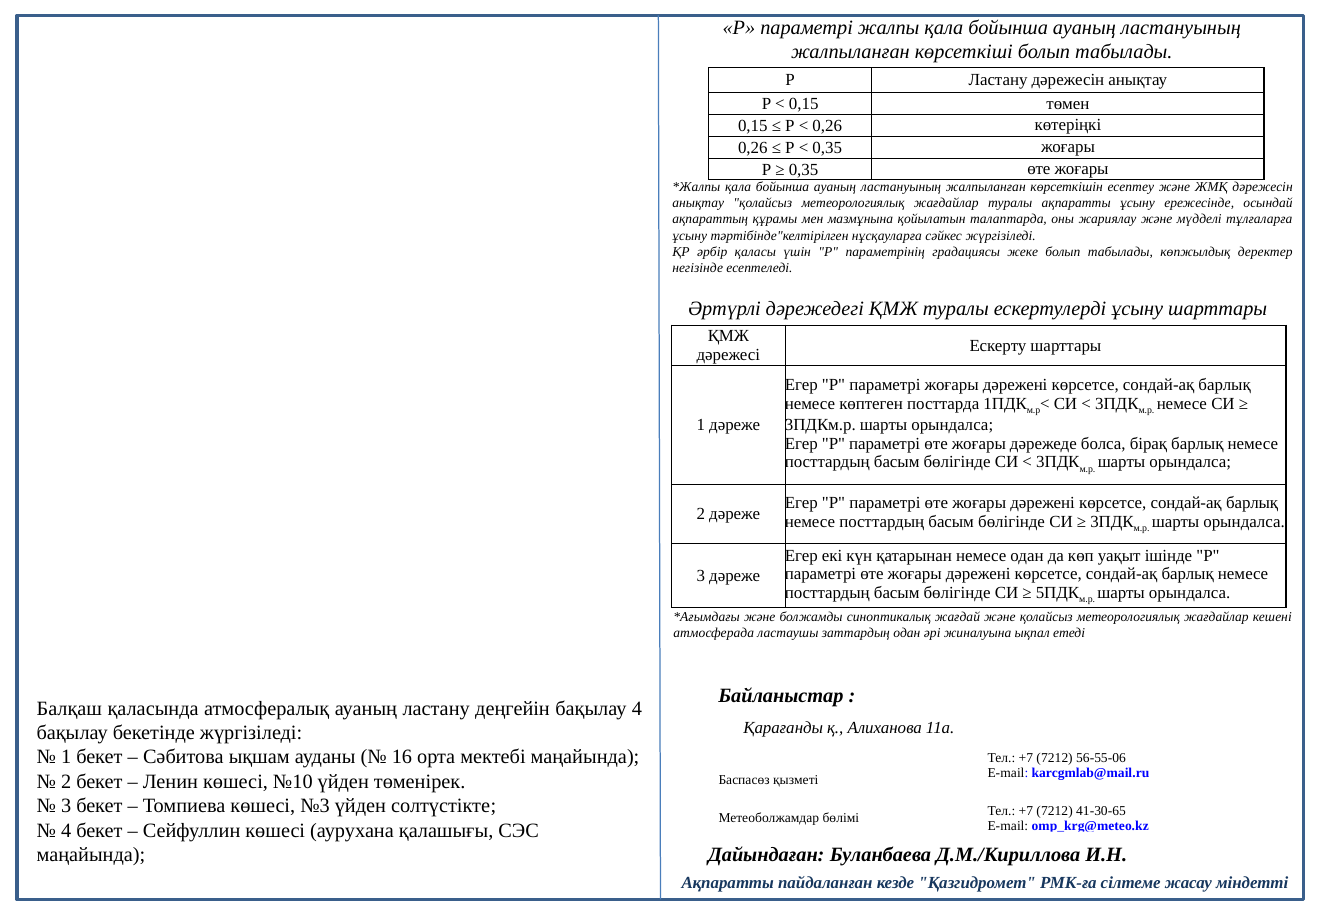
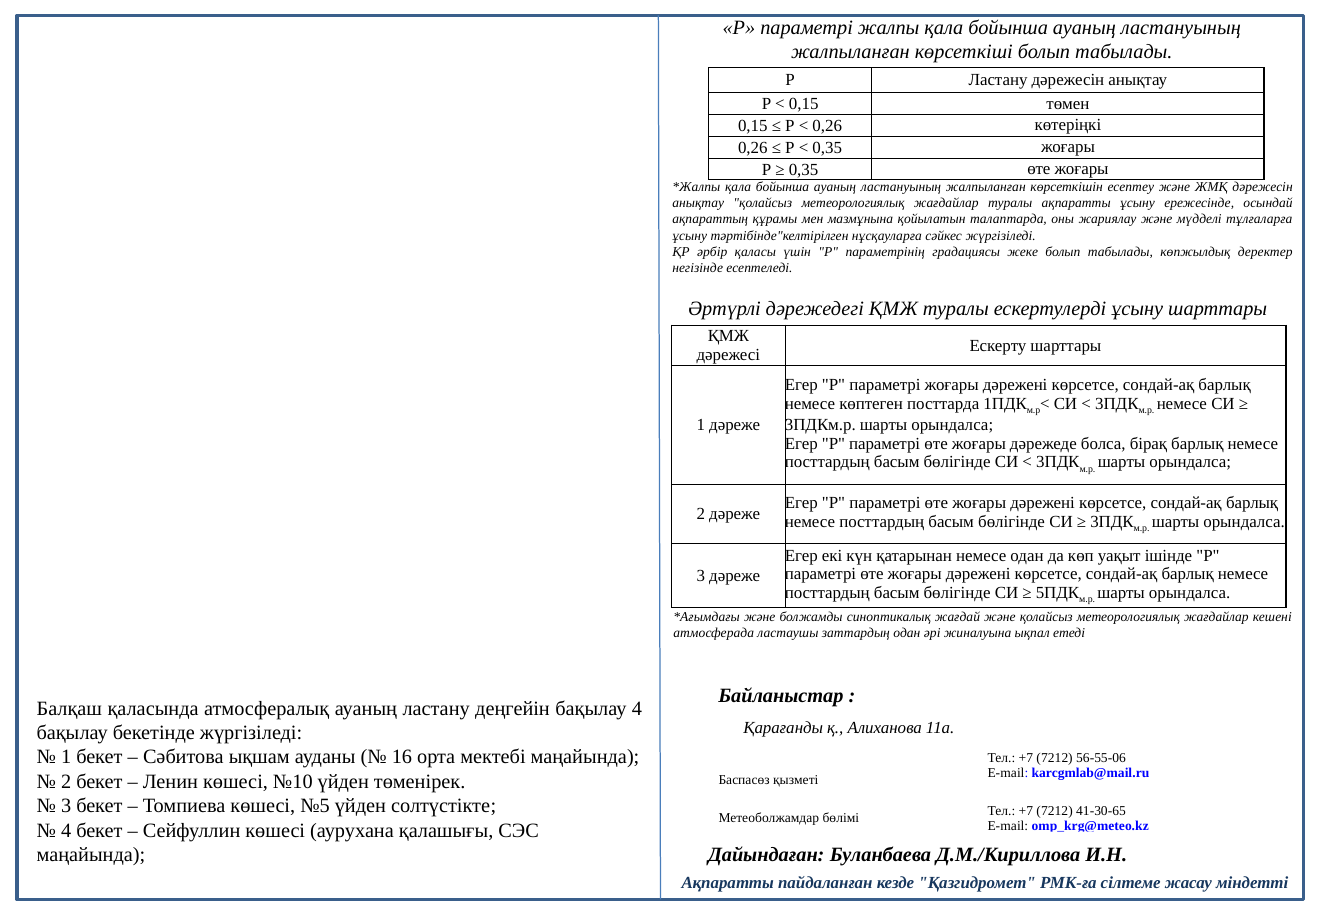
№3: №3 -> №5 (315, 806)
